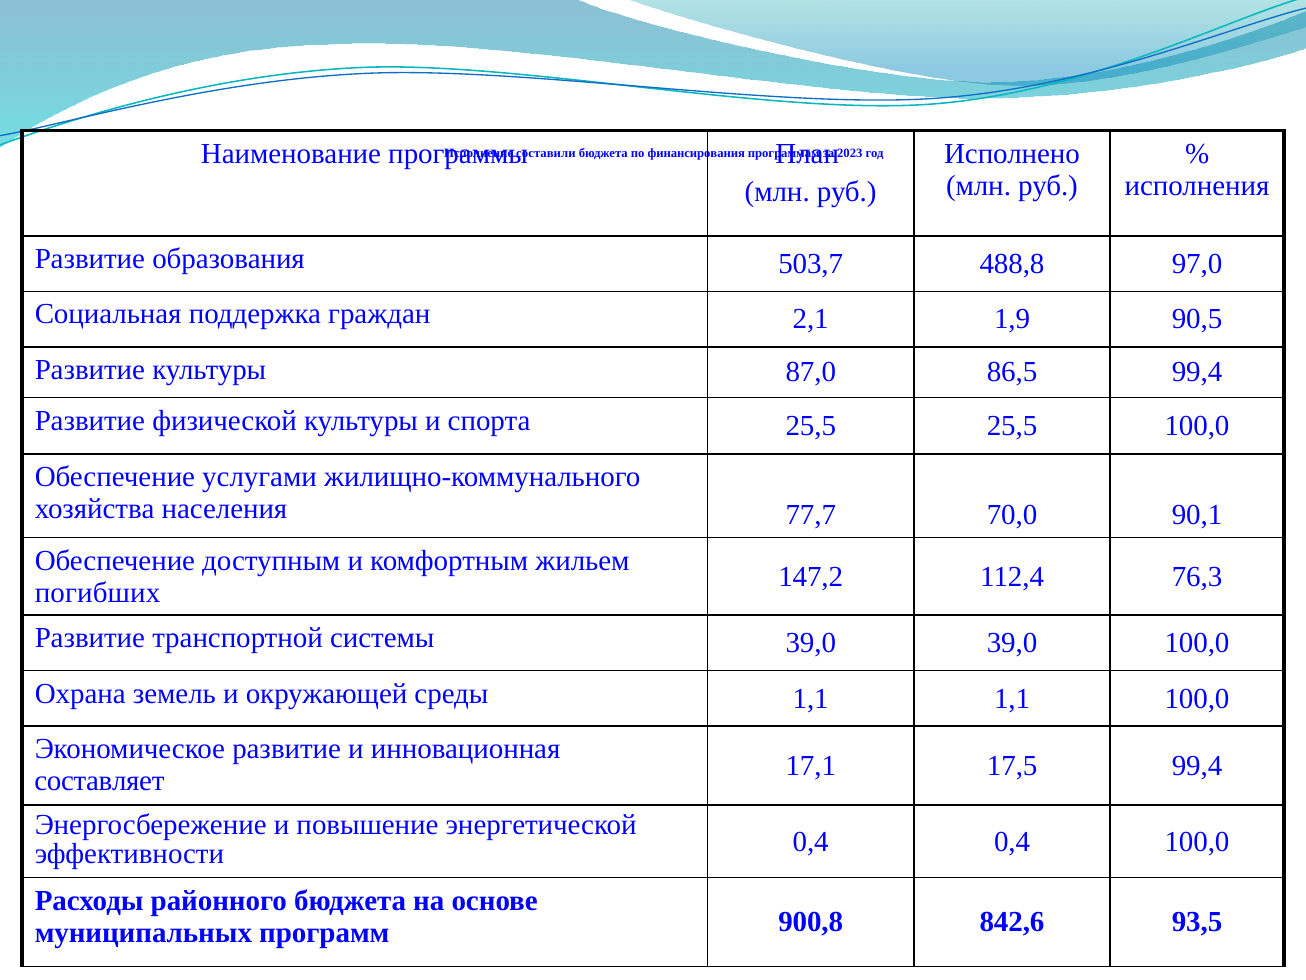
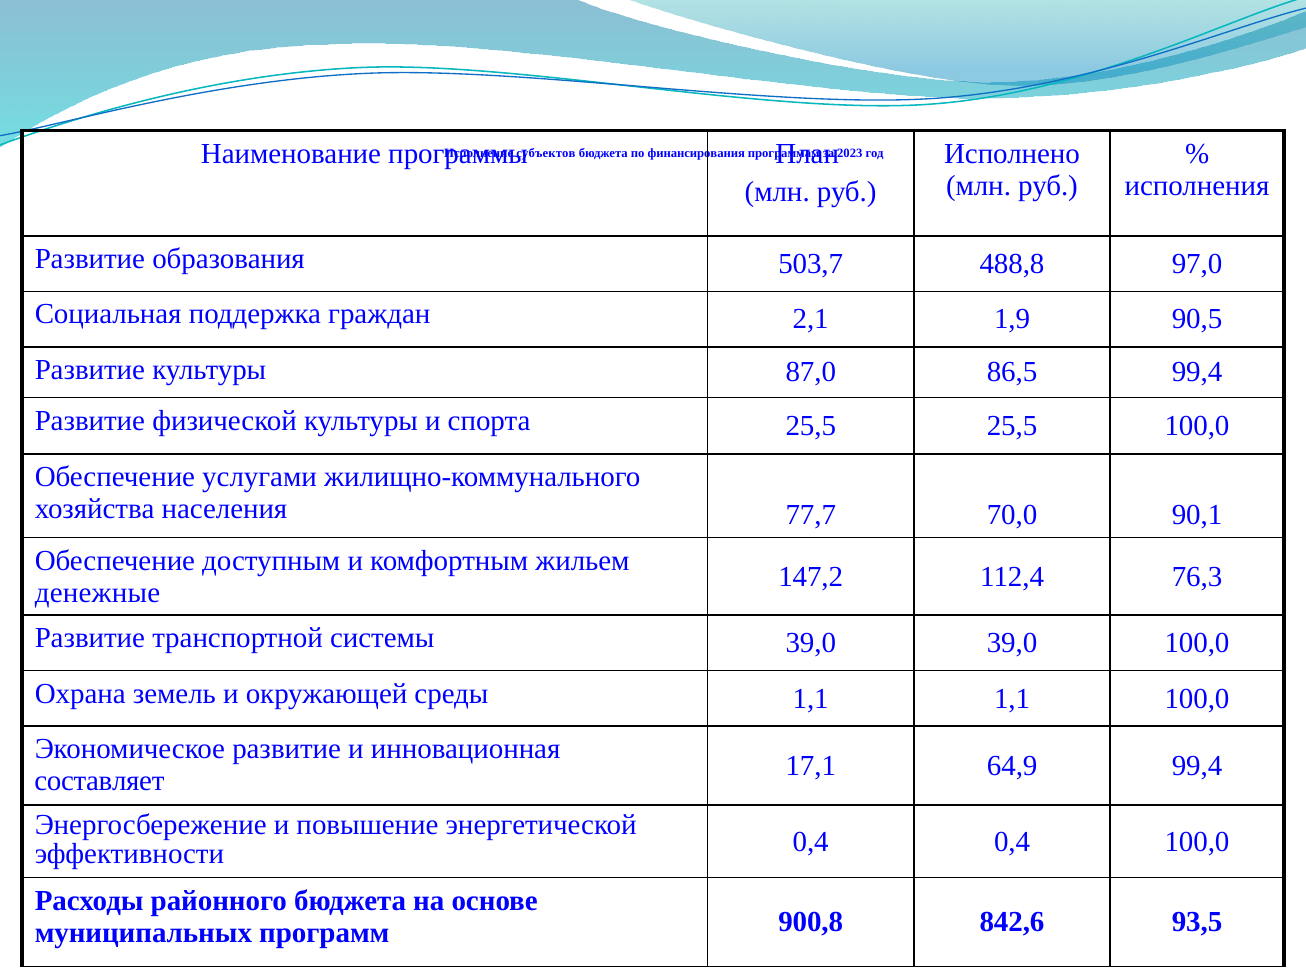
составили: составили -> субъектов (546, 154)
погибших: погибших -> денежные (98, 592)
17,5: 17,5 -> 64,9 (1012, 765)
